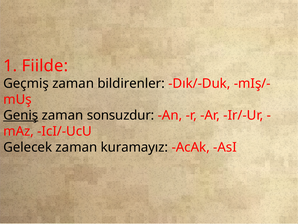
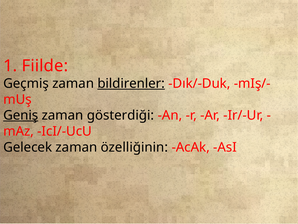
bildirenler underline: none -> present (131, 83)
sonsuzdur: sonsuzdur -> gösterdiği (120, 115)
kuramayız: kuramayız -> özelliğinin (134, 147)
